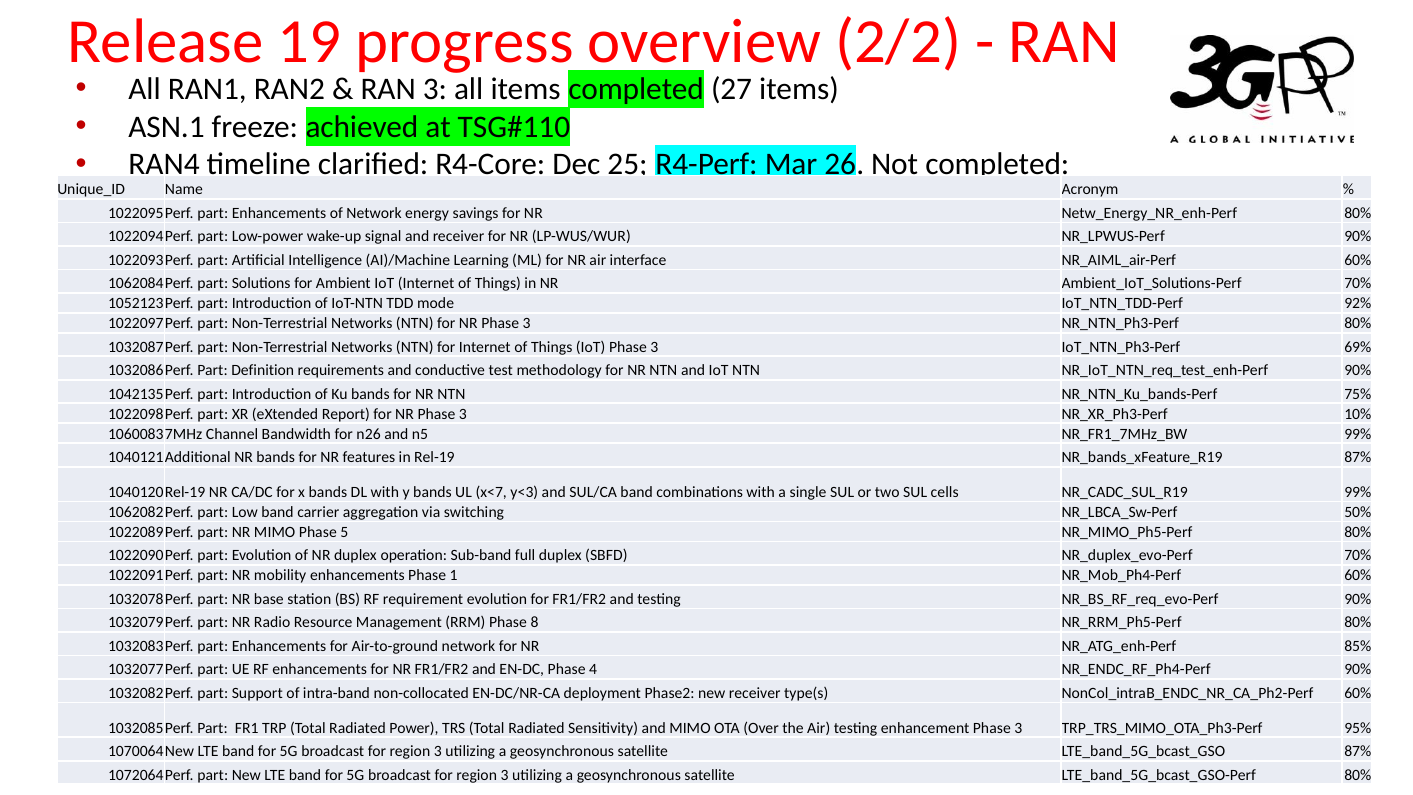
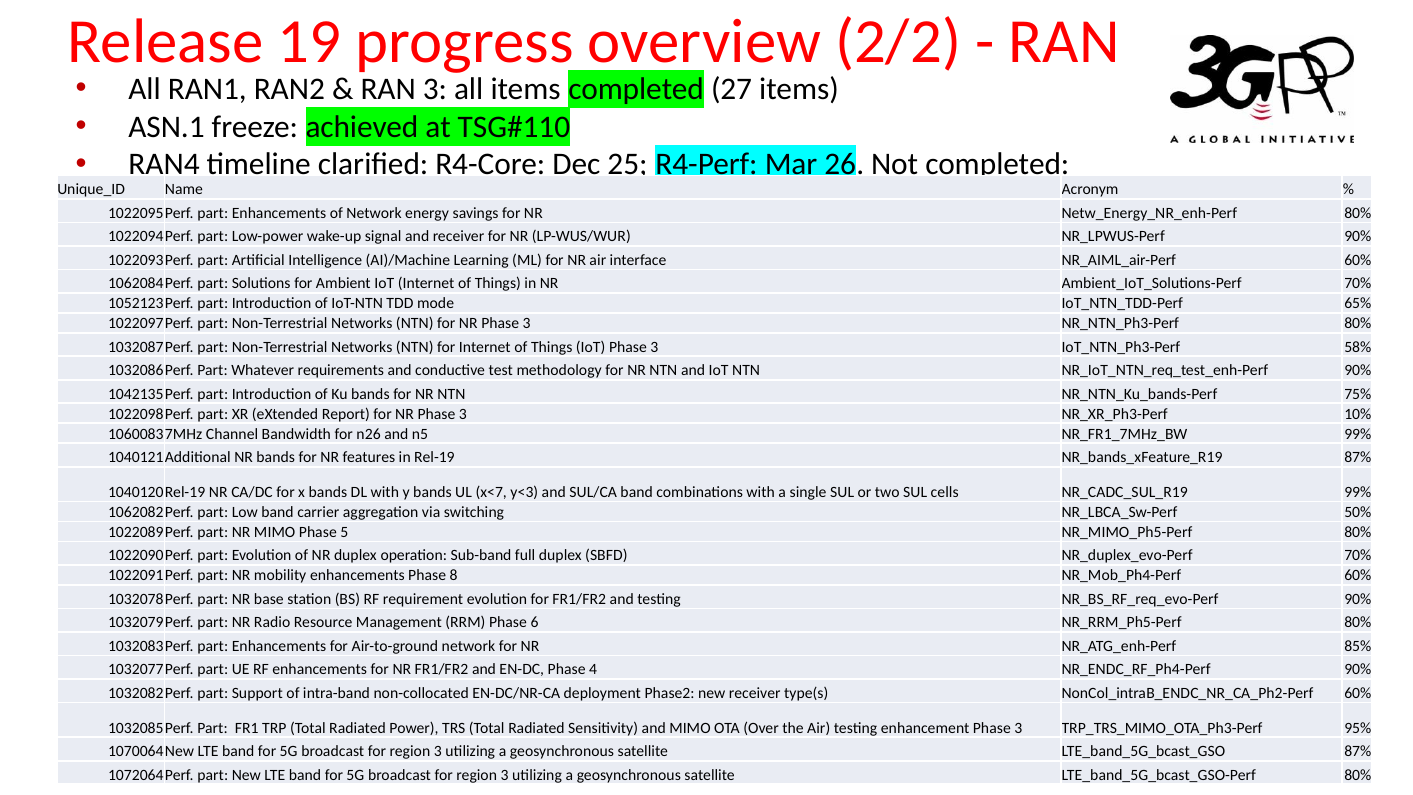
92%: 92% -> 65% (1358, 303)
69%: 69% -> 58% (1358, 347)
Definition: Definition -> Whatever (263, 370)
1: 1 -> 8 (454, 575)
8: 8 -> 6 (535, 622)
